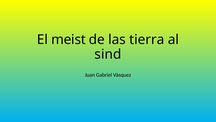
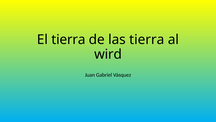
El meist: meist -> tierra (68, 39)
sind: sind -> wird (108, 54)
